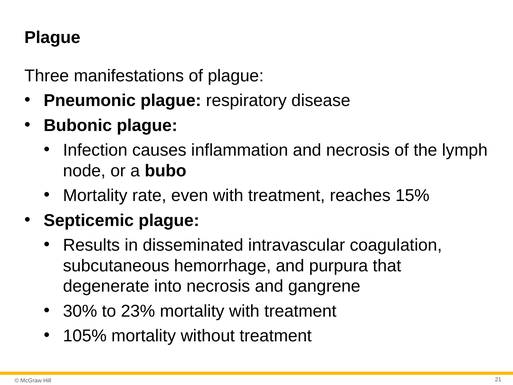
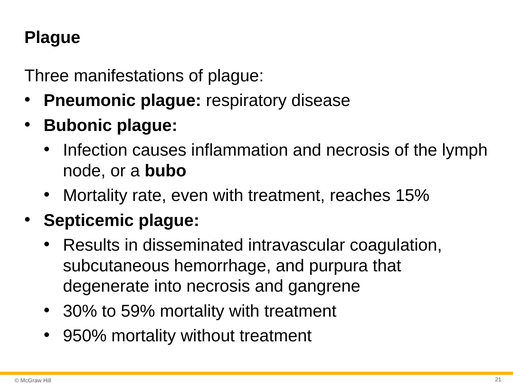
23%: 23% -> 59% (138, 311)
105%: 105% -> 950% (85, 336)
